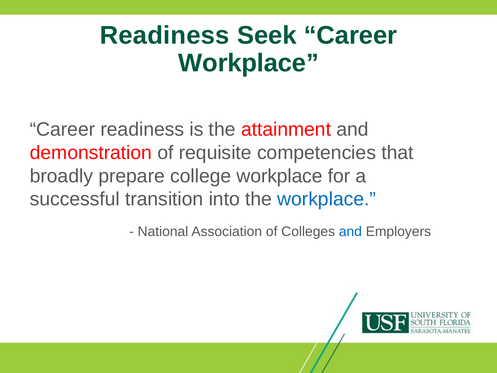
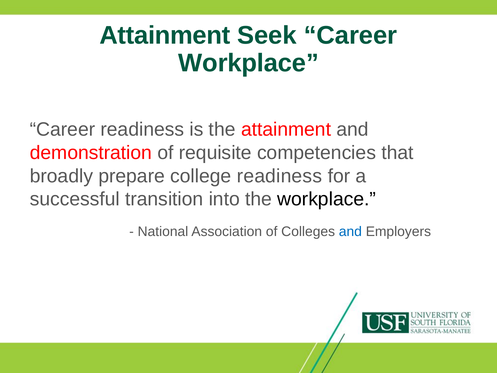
Readiness: Readiness -> Attainment (165, 36)
college workplace: workplace -> readiness (279, 176)
workplace colour: blue -> black (327, 199)
